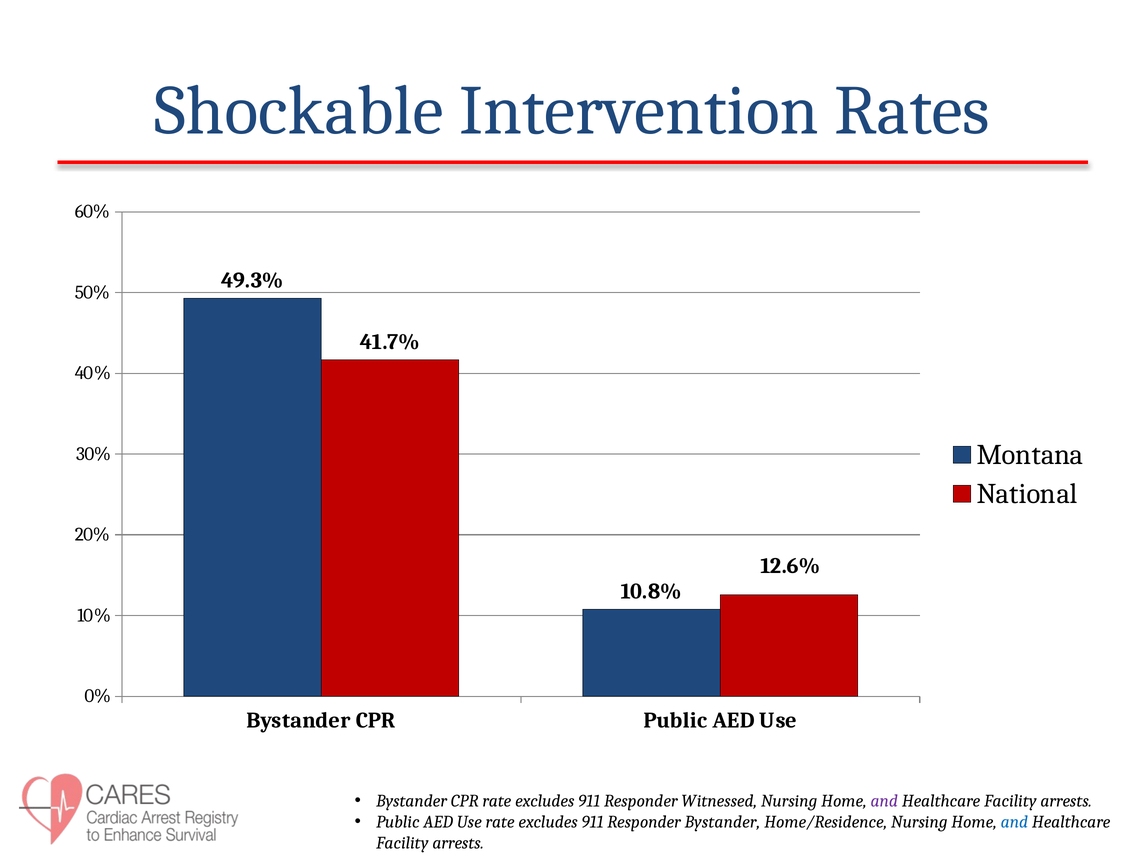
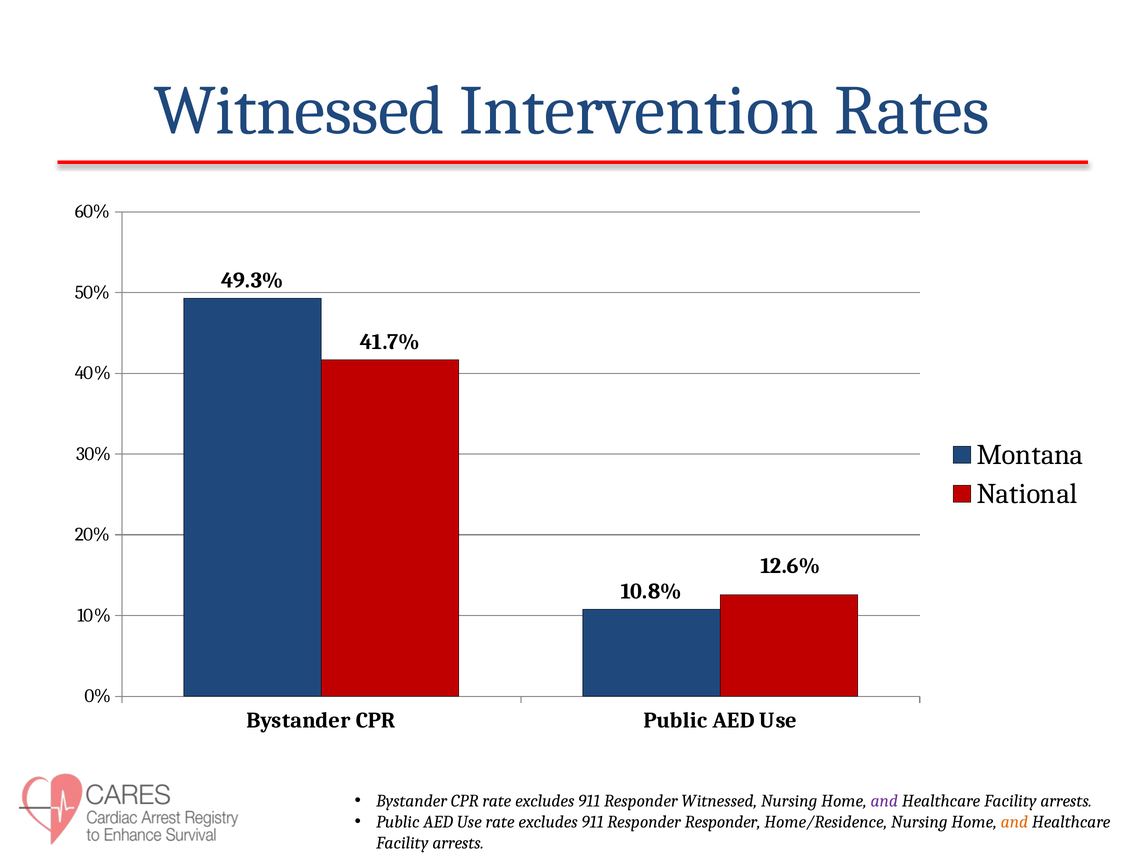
Shockable: Shockable -> Witnessed (299, 111)
Responder Bystander: Bystander -> Responder (723, 822)
and colour: blue -> orange (1014, 822)
